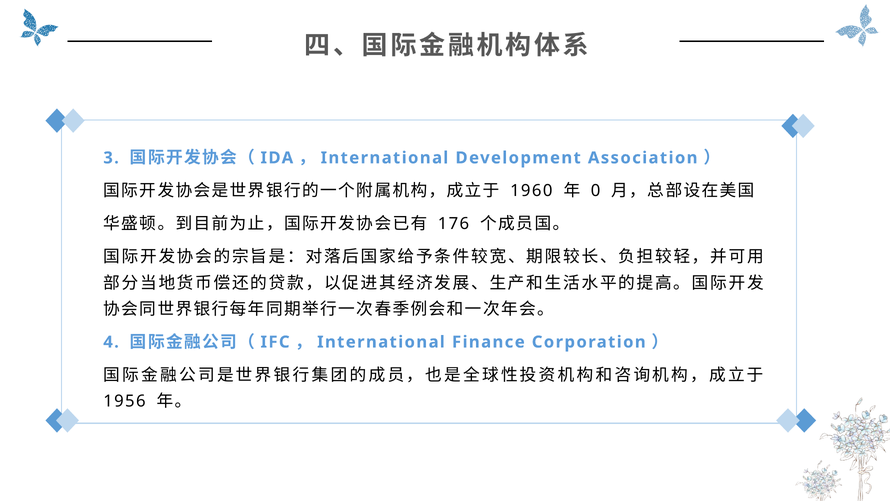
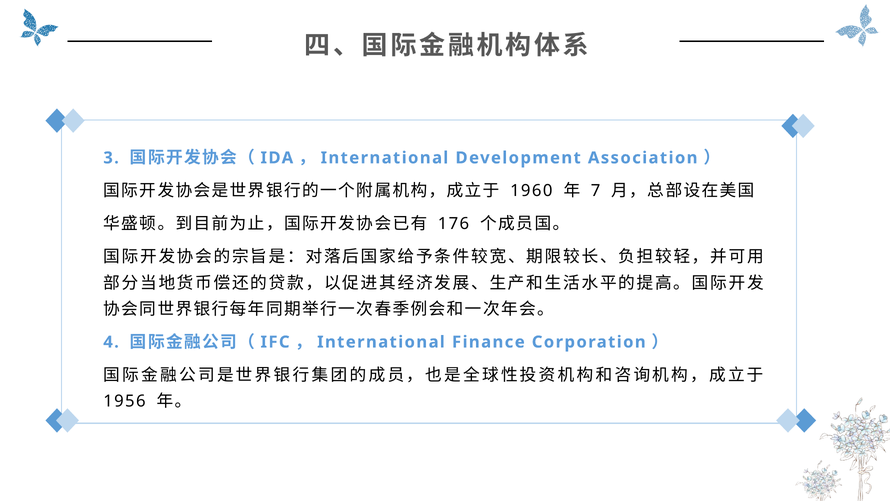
0: 0 -> 7 (596, 191)
